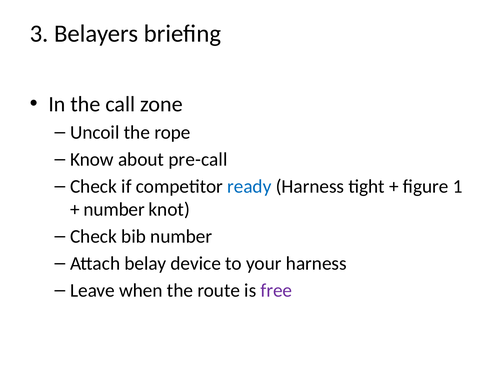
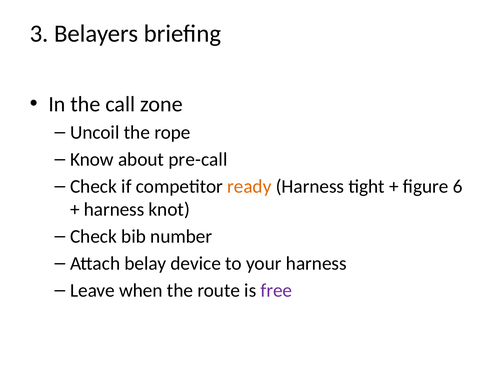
ready colour: blue -> orange (249, 186)
1: 1 -> 6 (458, 186)
number: number -> harness (114, 210)
